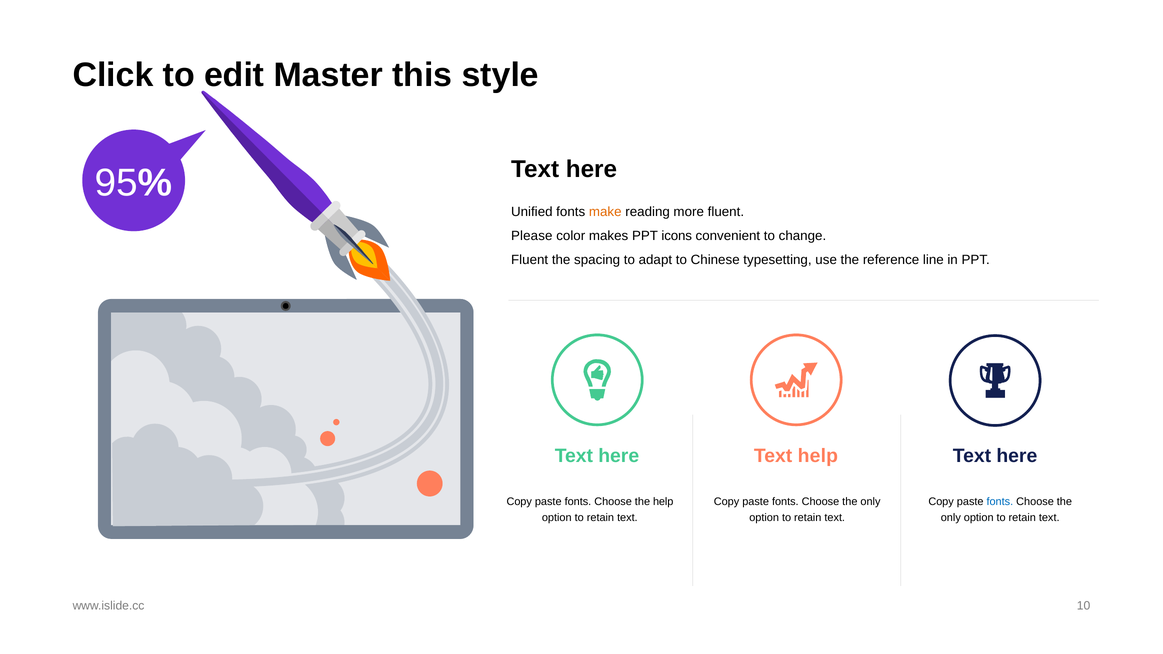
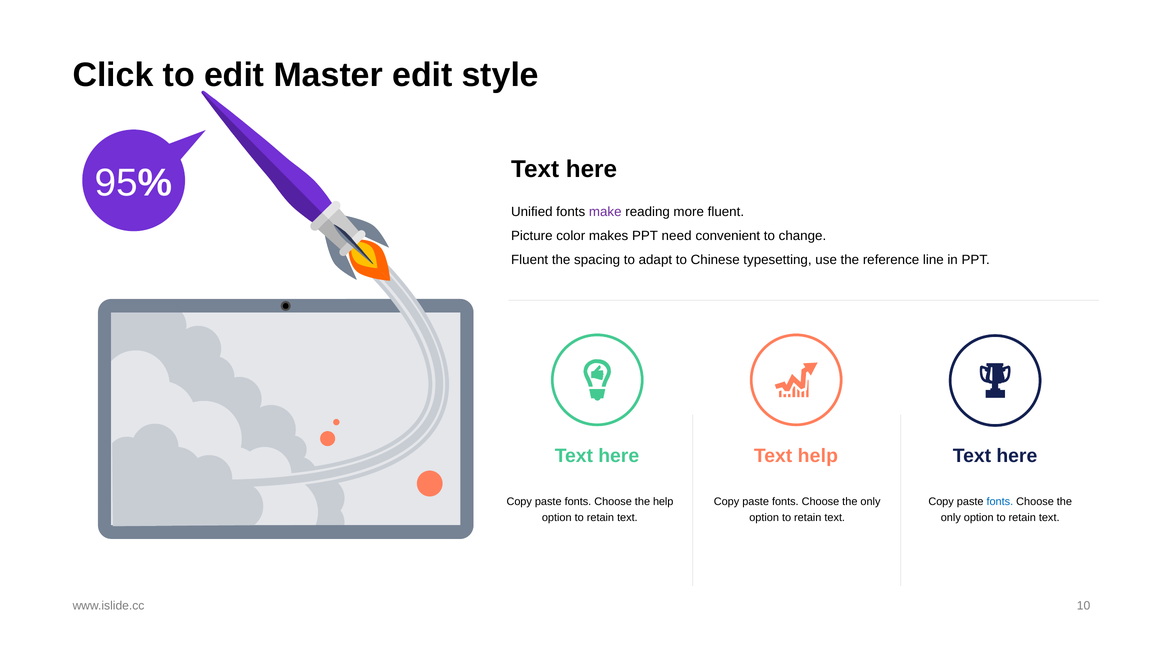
this: this -> edit (422, 75)
make colour: orange -> purple (605, 212)
Please: Please -> Picture (532, 236)
icons: icons -> need (677, 236)
